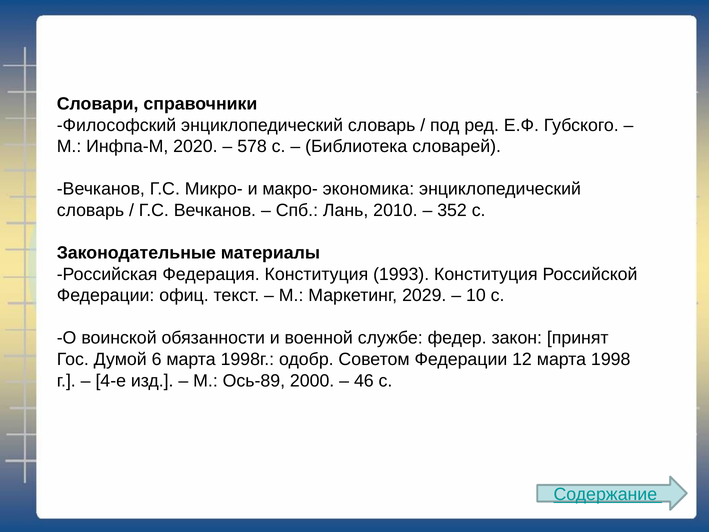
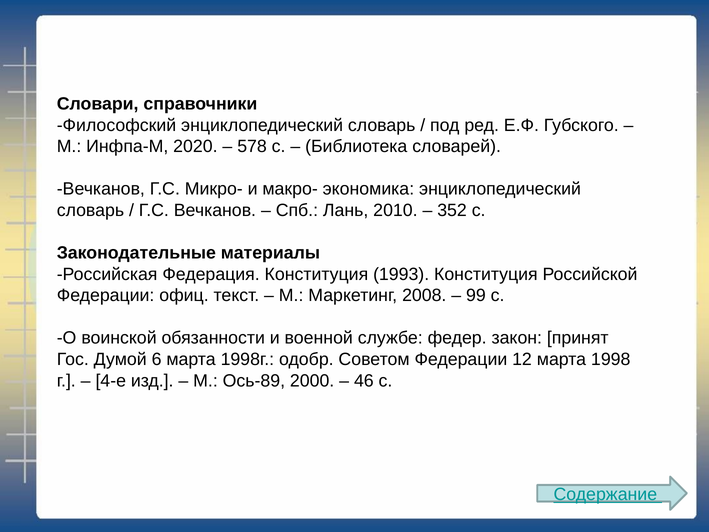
2029: 2029 -> 2008 (424, 295)
10: 10 -> 99 (476, 295)
